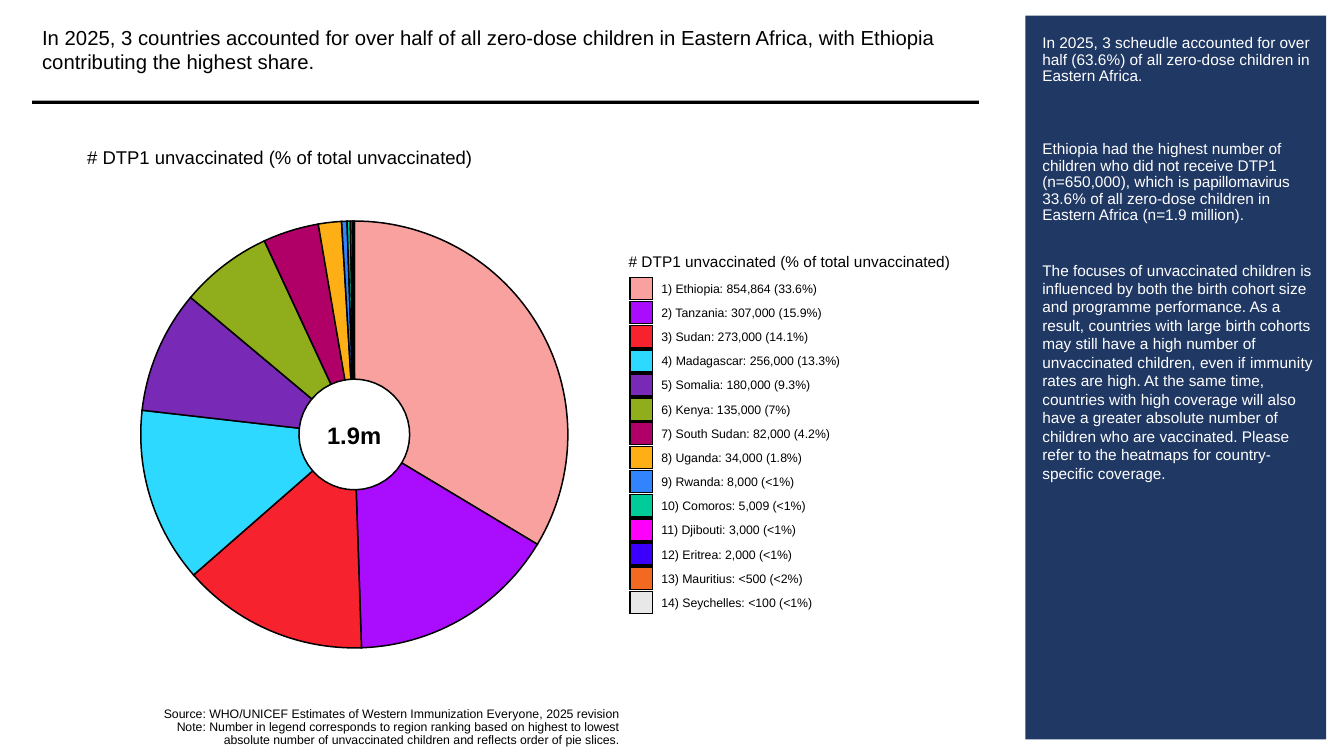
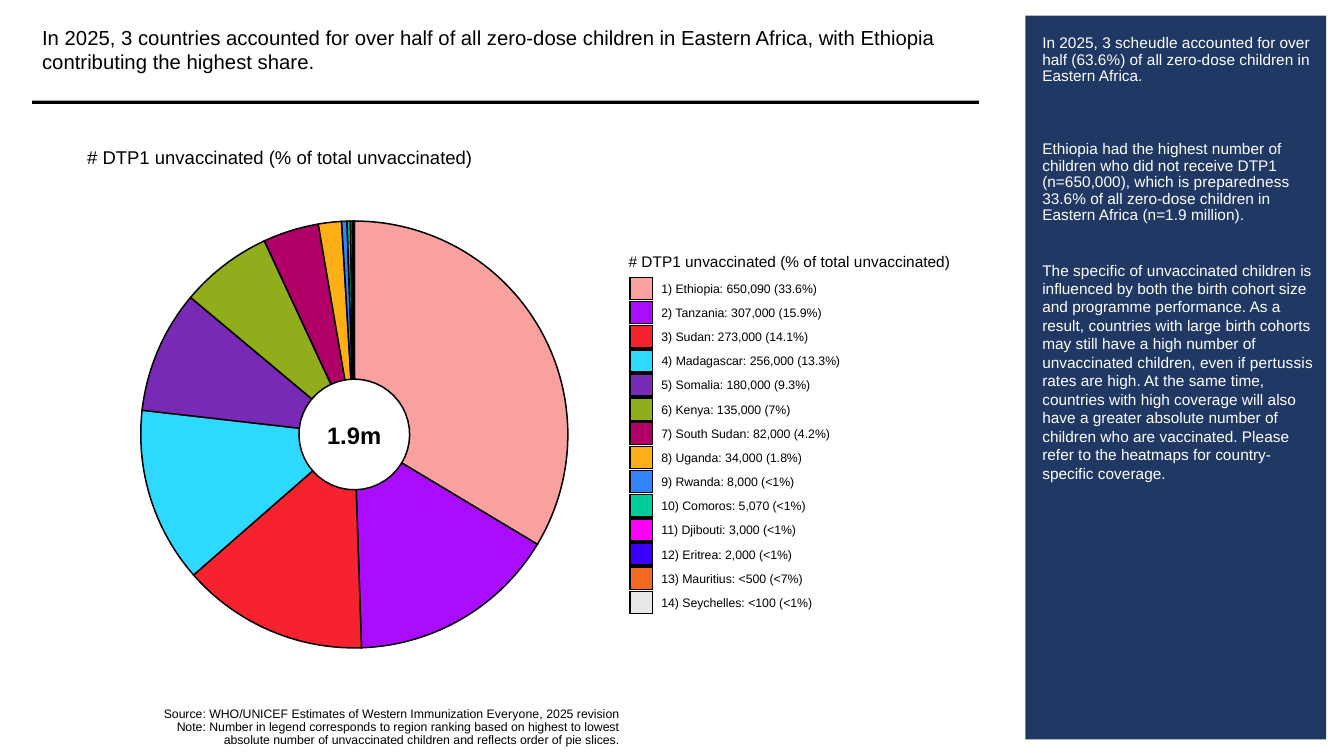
papillomavirus: papillomavirus -> preparedness (1241, 183)
The focuses: focuses -> specific (1099, 271)
854,864: 854,864 -> 650,090 (749, 289)
immunity: immunity -> pertussis (1281, 364)
5,009: 5,009 -> 5,070 (754, 507)
<2%: <2% -> <7% (786, 579)
